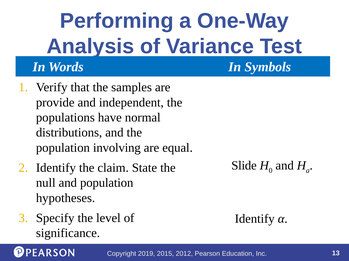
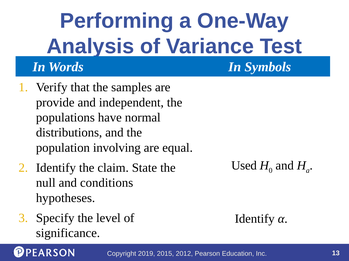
Slide: Slide -> Used (244, 166)
and population: population -> conditions (107, 183)
